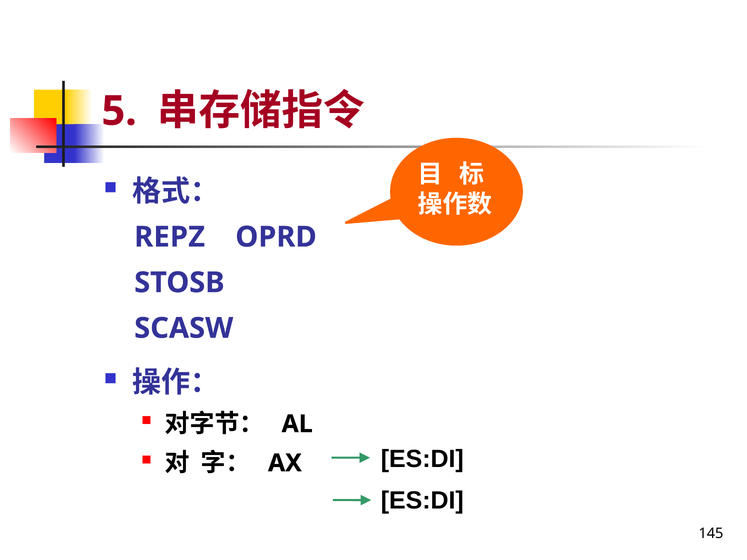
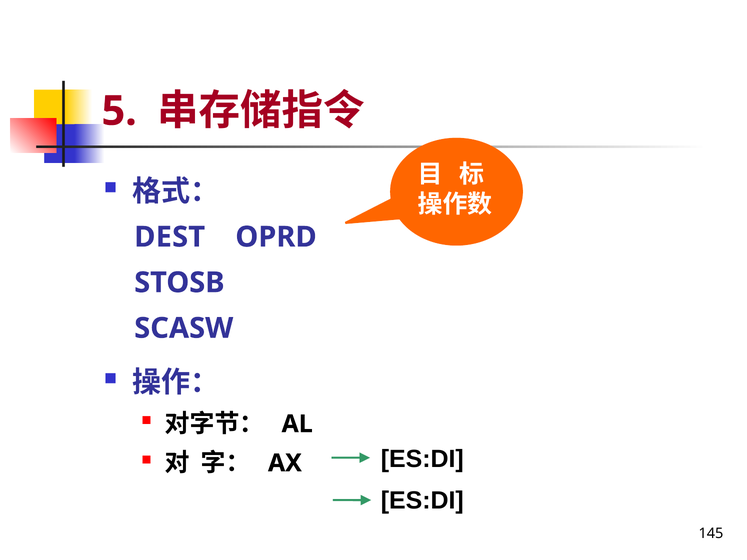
REPZ: REPZ -> DEST (170, 237)
